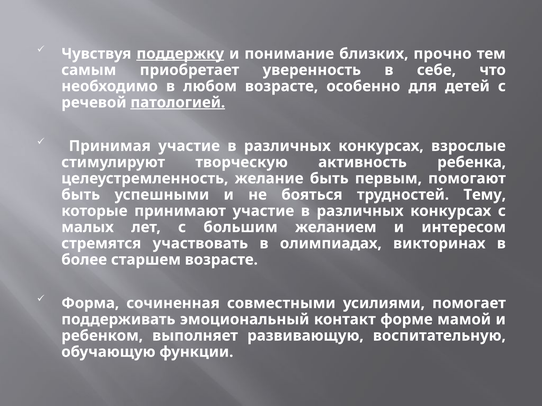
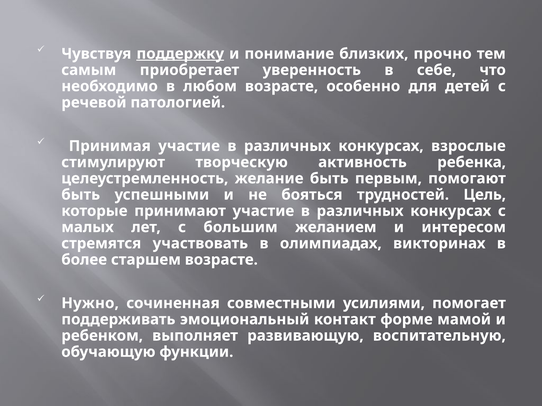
патологией underline: present -> none (178, 103)
Тему: Тему -> Цель (485, 195)
Форма: Форма -> Нужно (90, 304)
